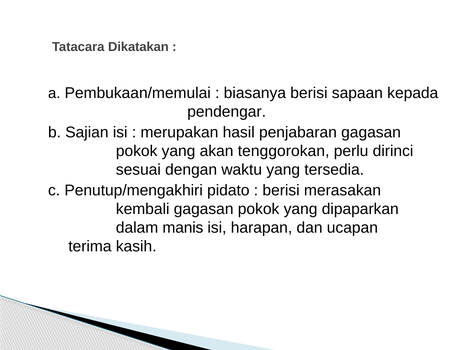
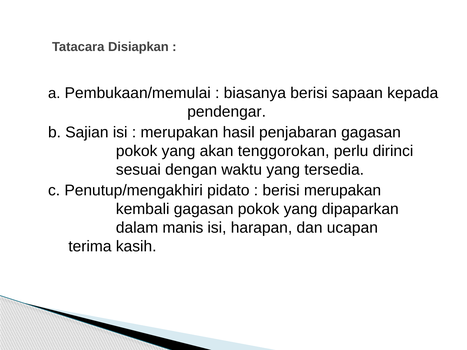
Dikatakan: Dikatakan -> Disiapkan (138, 47)
berisi merasakan: merasakan -> merupakan (343, 191)
